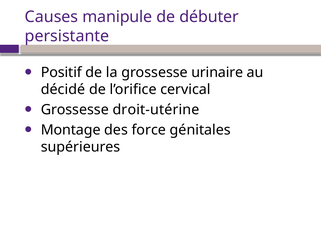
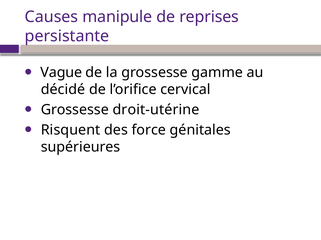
débuter: débuter -> reprises (209, 17)
Positif: Positif -> Vague (61, 73)
urinaire: urinaire -> gamme (217, 73)
Montage: Montage -> Risquent (71, 130)
